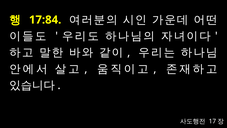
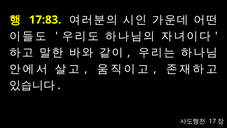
17:84: 17:84 -> 17:83 (45, 20)
